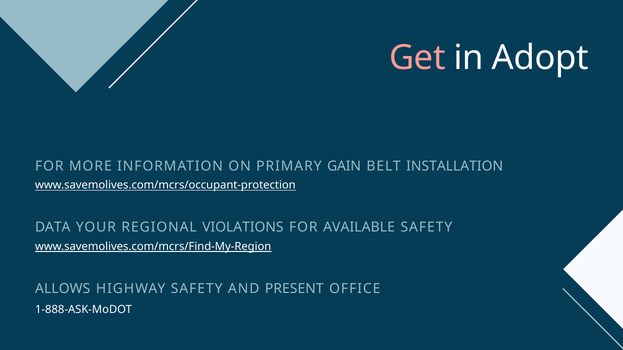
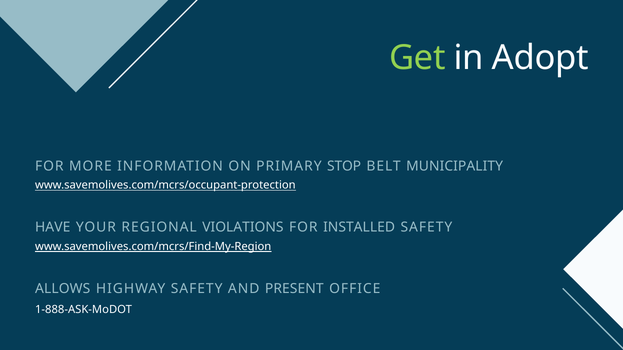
Get colour: pink -> light green (417, 58)
GAIN: GAIN -> STOP (344, 166)
INSTALLATION: INSTALLATION -> MUNICIPALITY (455, 166)
DATA: DATA -> HAVE (53, 228)
AVAILABLE: AVAILABLE -> INSTALLED (359, 228)
